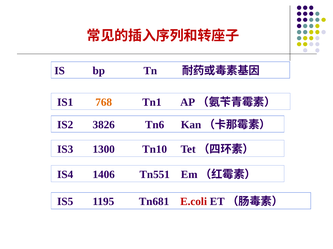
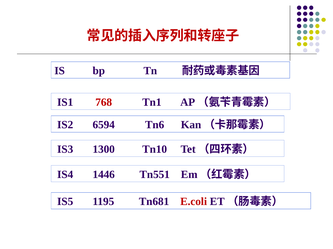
768 colour: orange -> red (104, 102)
3826: 3826 -> 6594 (104, 125)
1406: 1406 -> 1446 (104, 175)
